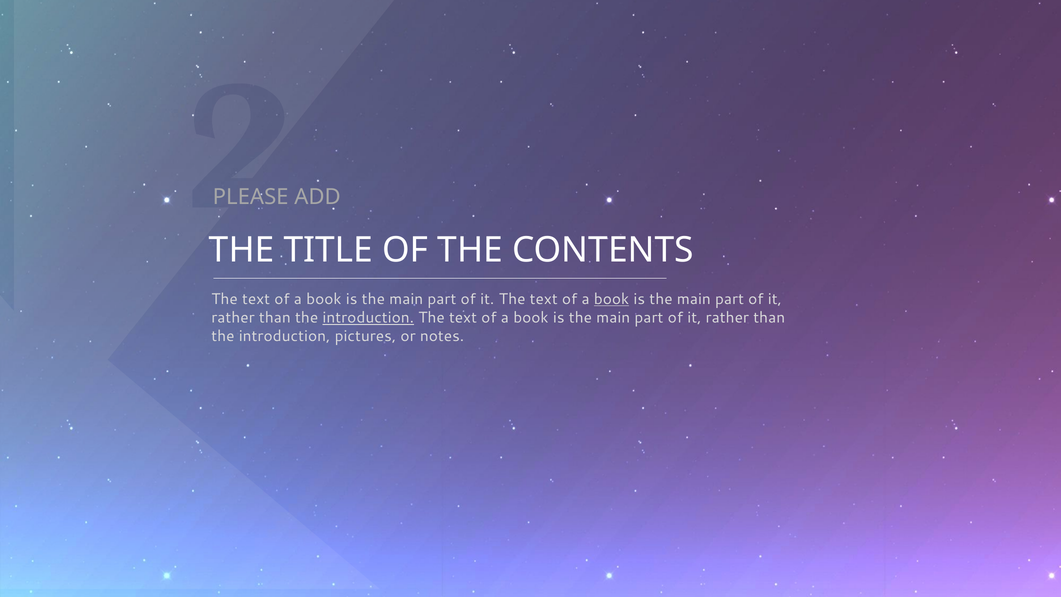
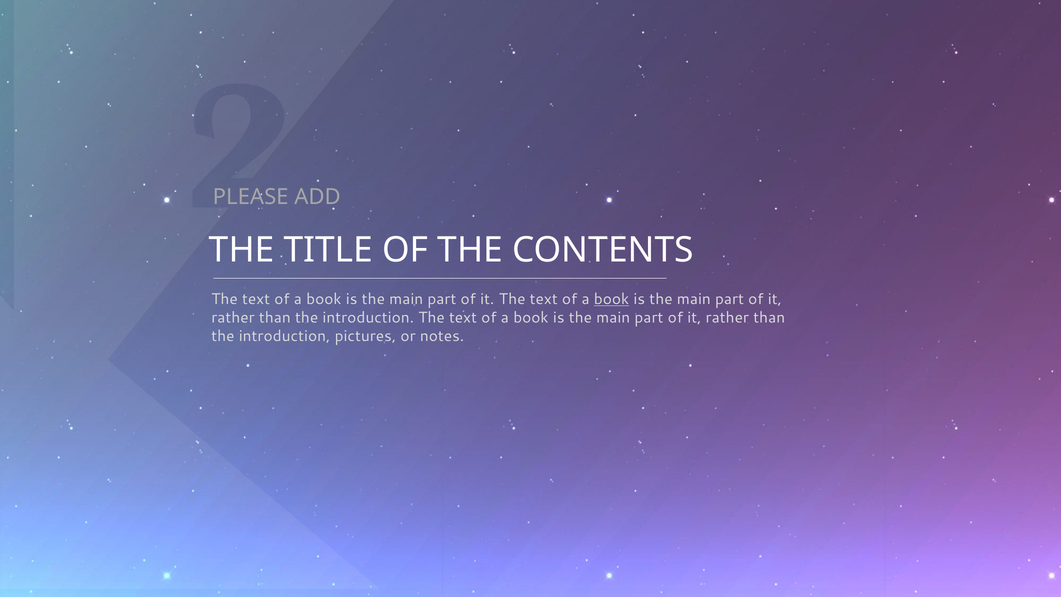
introduction underline: present -> none (368, 318)
